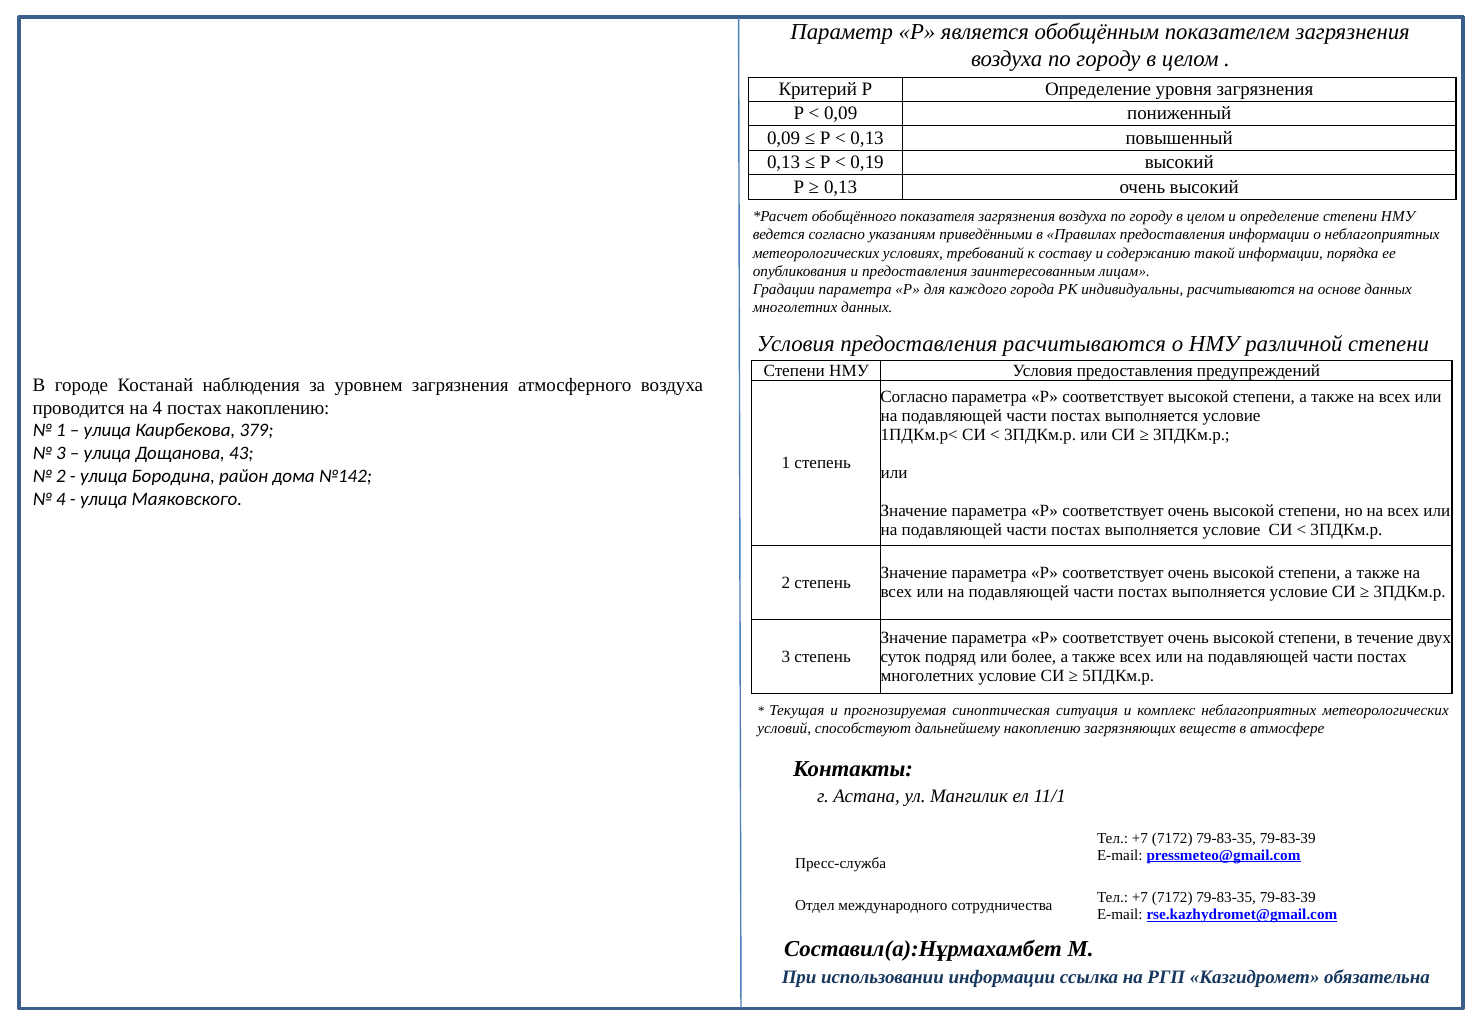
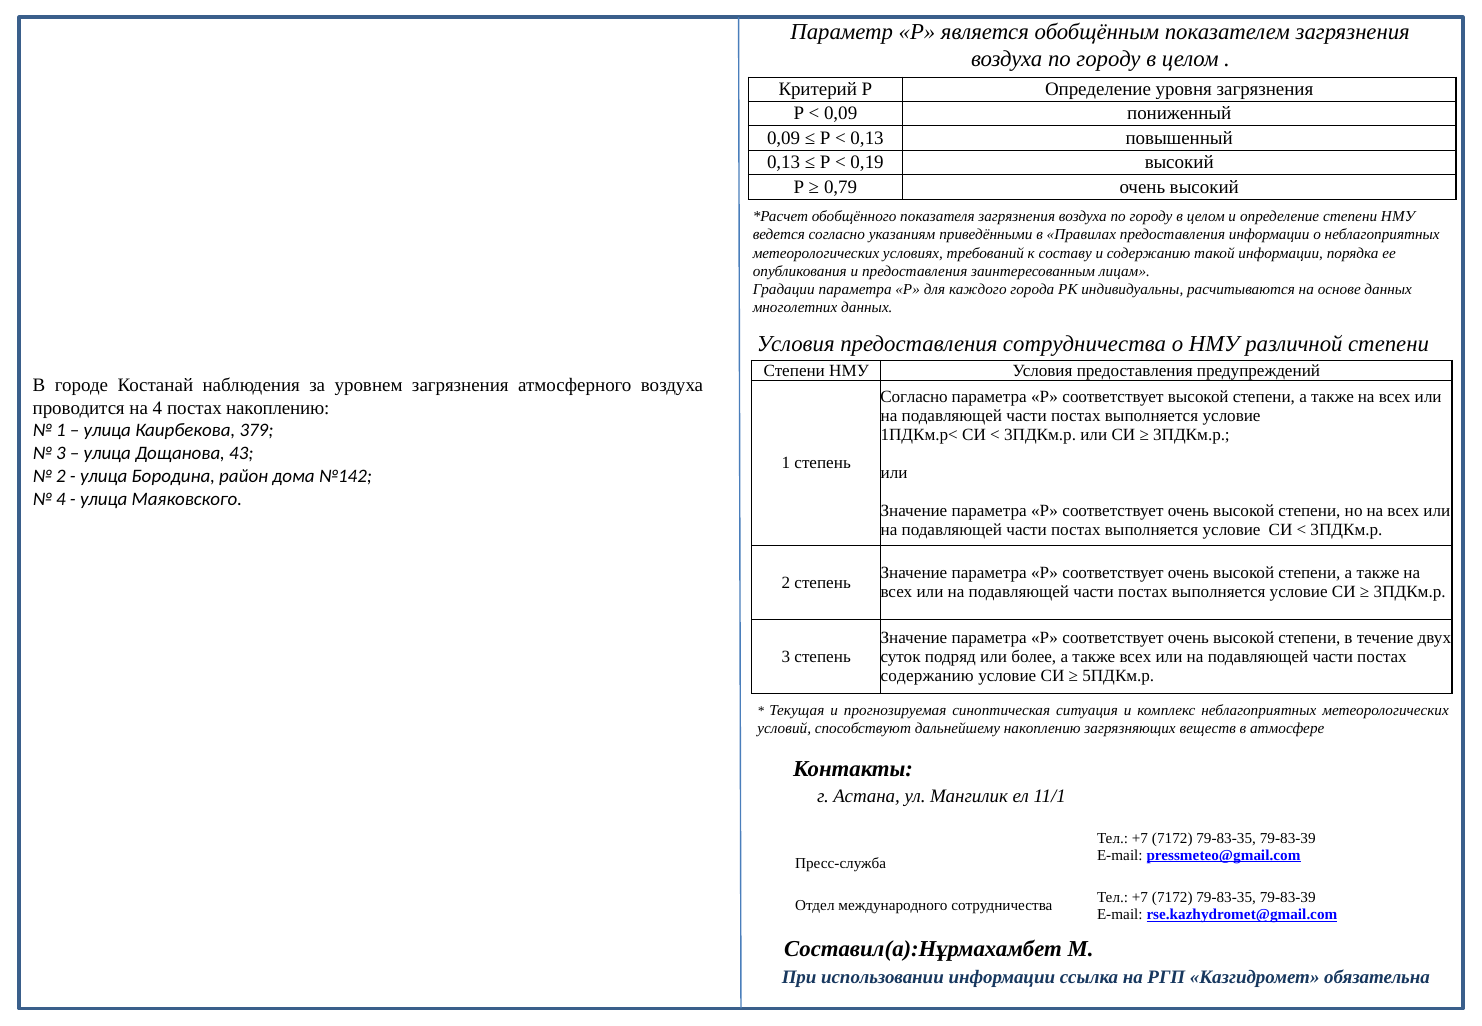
0,13: 0,13 -> 0,79 (841, 187)
предоставления расчитываются: расчитываются -> сотрудничества (1085, 344)
многолетних: многолетних -> содержанию (927, 676)
